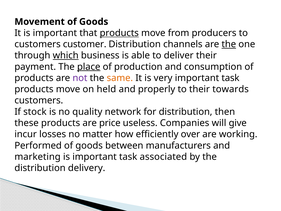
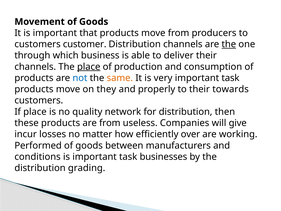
products underline: present -> none (119, 33)
which underline: present -> none (66, 55)
payment: payment -> channels (35, 67)
not colour: purple -> blue (80, 78)
held: held -> they (106, 89)
If stock: stock -> place (35, 112)
are price: price -> from (110, 123)
marketing: marketing -> conditions (38, 157)
associated: associated -> businesses (163, 157)
delivery: delivery -> grading (87, 168)
